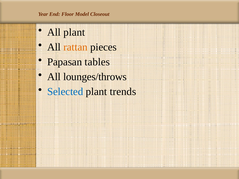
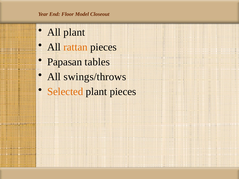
lounges/throws: lounges/throws -> swings/throws (95, 77)
Selected colour: blue -> orange (65, 92)
plant trends: trends -> pieces (123, 92)
